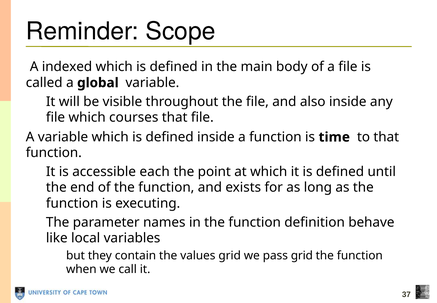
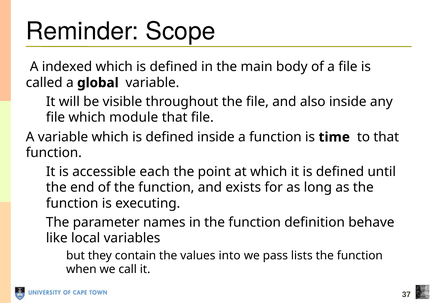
courses: courses -> module (134, 117)
values grid: grid -> into (230, 255)
pass grid: grid -> lists (302, 255)
